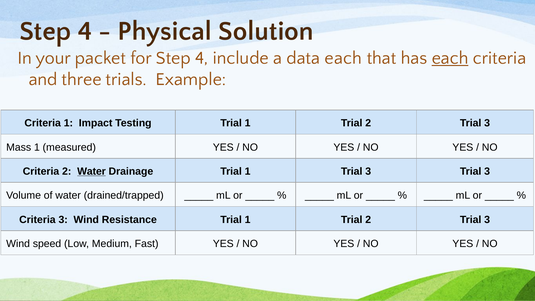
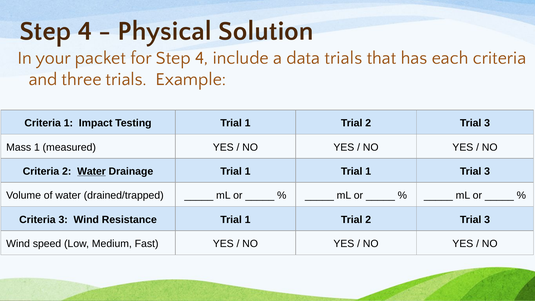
data each: each -> trials (343, 58)
each underline: present -> none (450, 58)
1 Trial 3: 3 -> 1 (368, 171)
